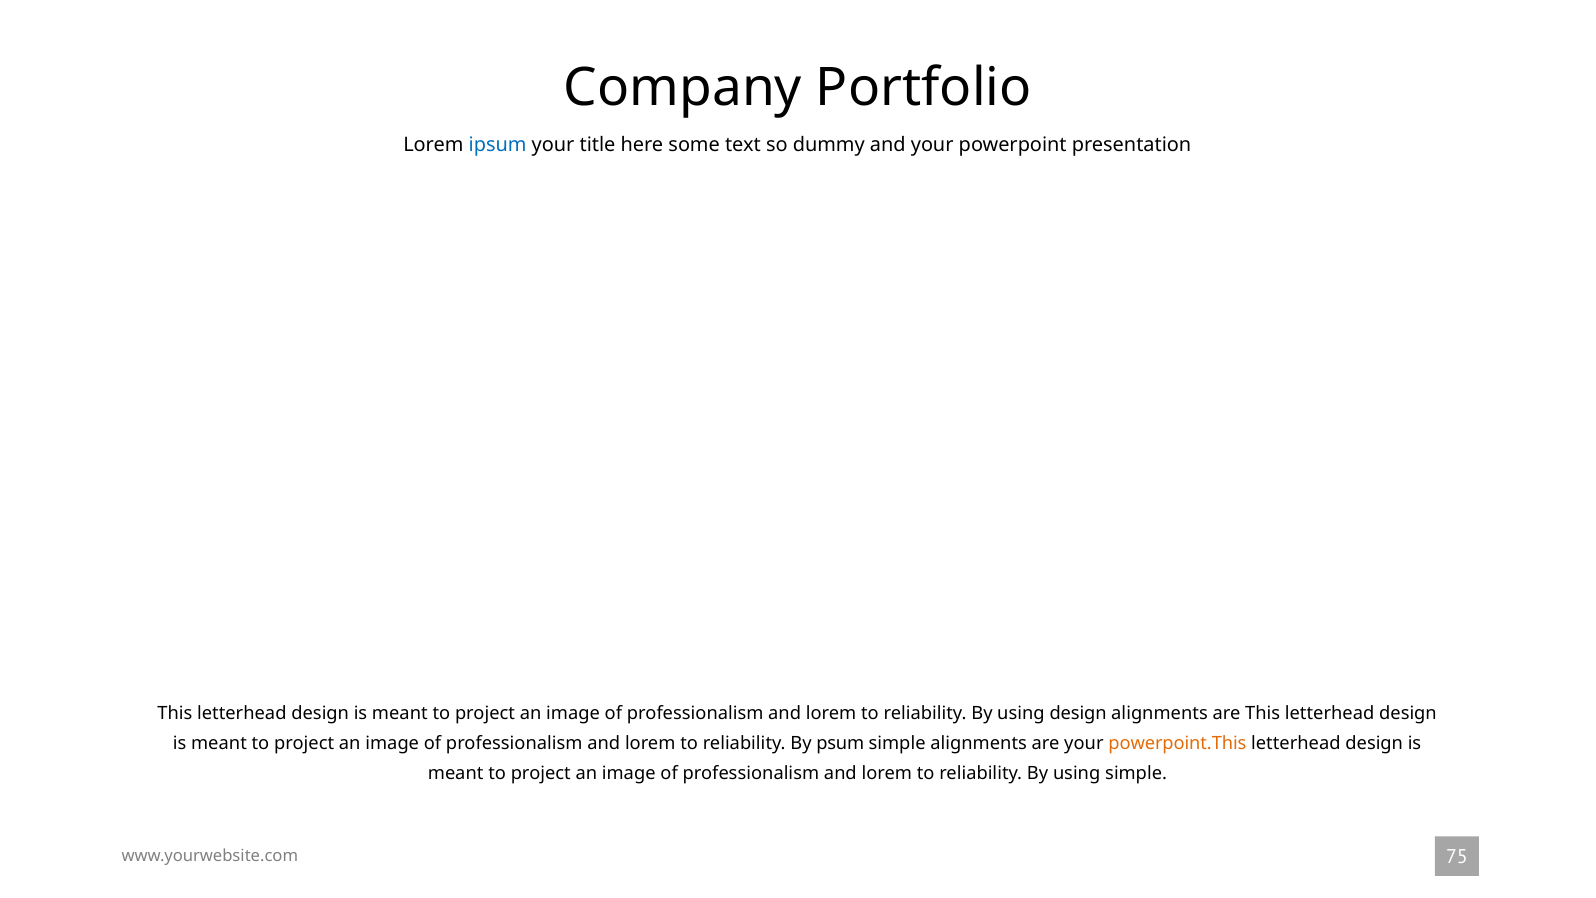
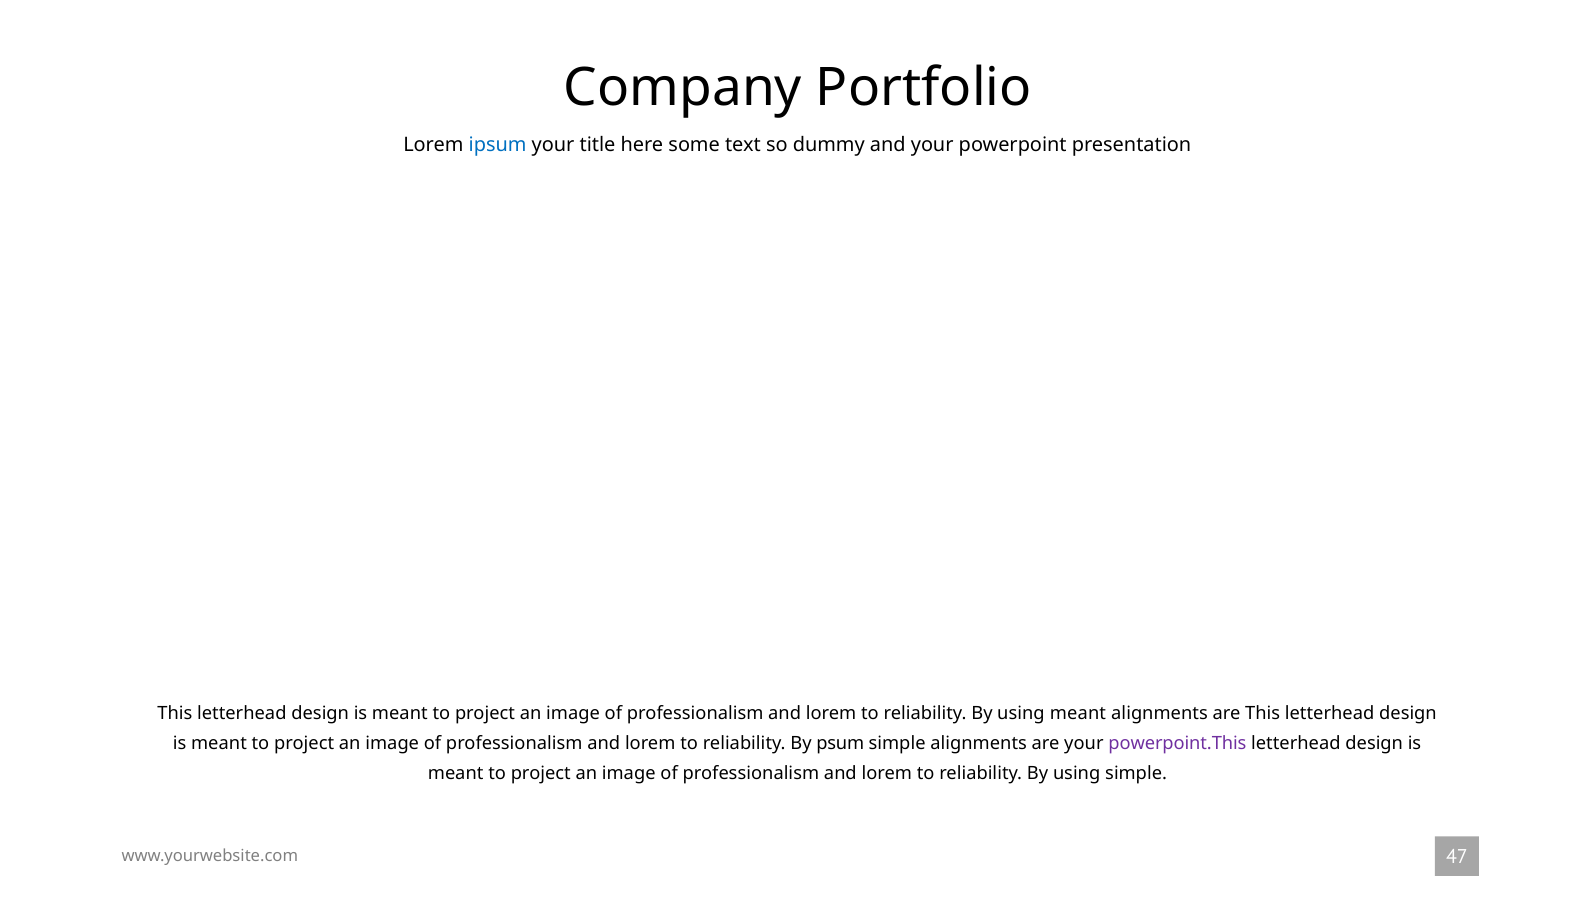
using design: design -> meant (1078, 713)
powerpoint.This colour: orange -> purple (1177, 743)
75: 75 -> 47 (1457, 856)
